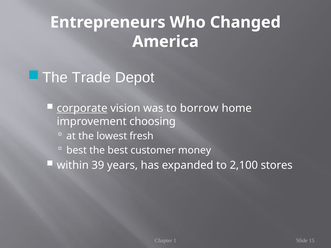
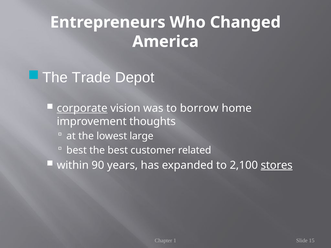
choosing: choosing -> thoughts (153, 122)
fresh: fresh -> large (142, 136)
money: money -> related (195, 150)
39: 39 -> 90 (98, 165)
stores underline: none -> present (277, 165)
